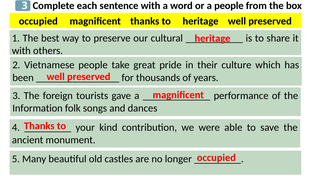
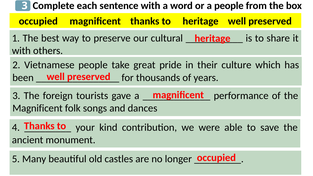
Information: Information -> Magnificent (38, 108)
